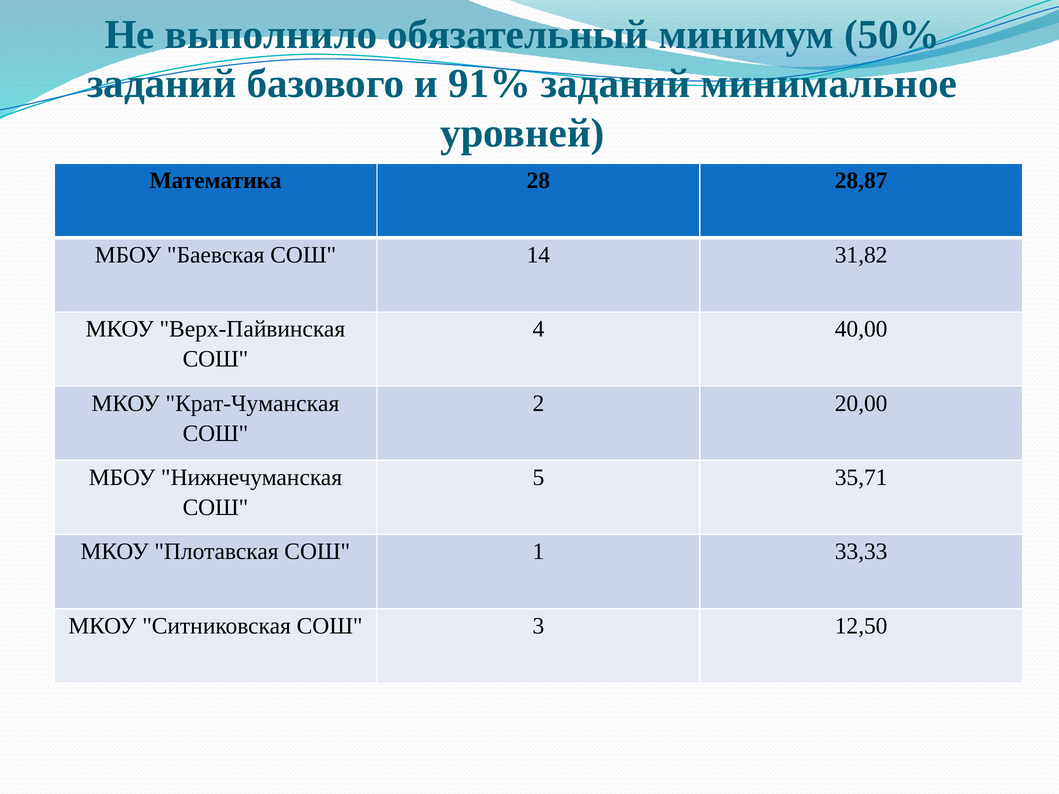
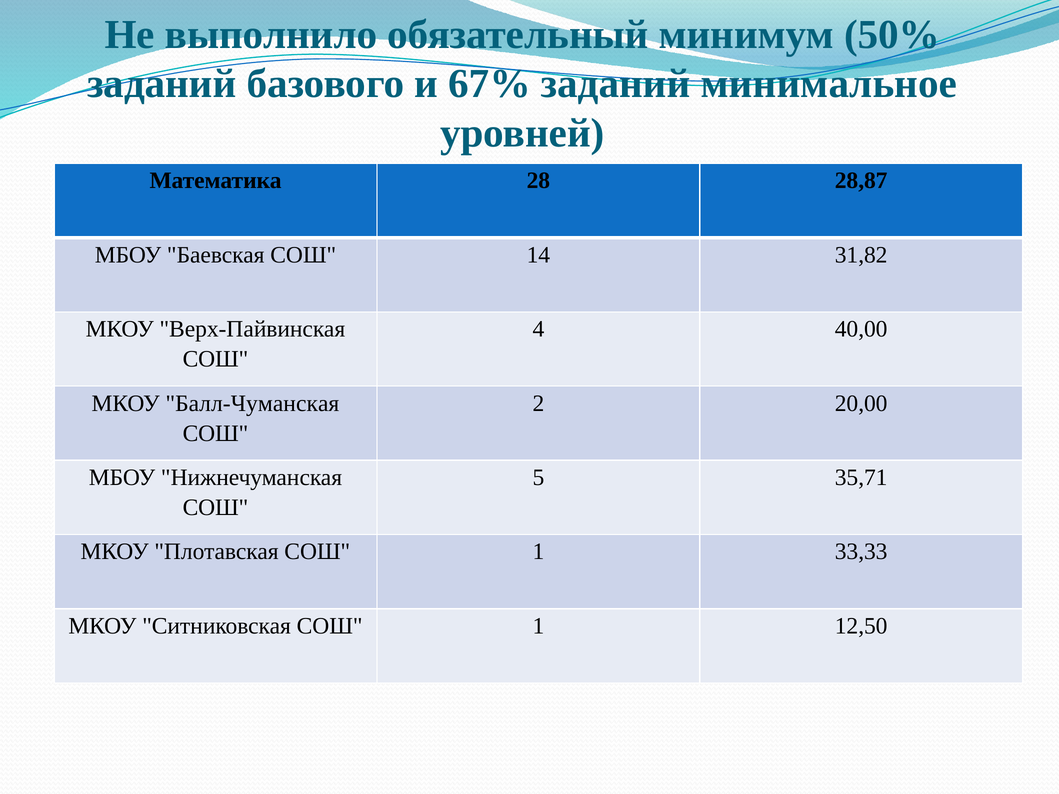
91%: 91% -> 67% (490, 84)
Крат-Чуманская: Крат-Чуманская -> Балл-Чуманская (252, 403)
Ситниковская СОШ 3: 3 -> 1 (538, 626)
